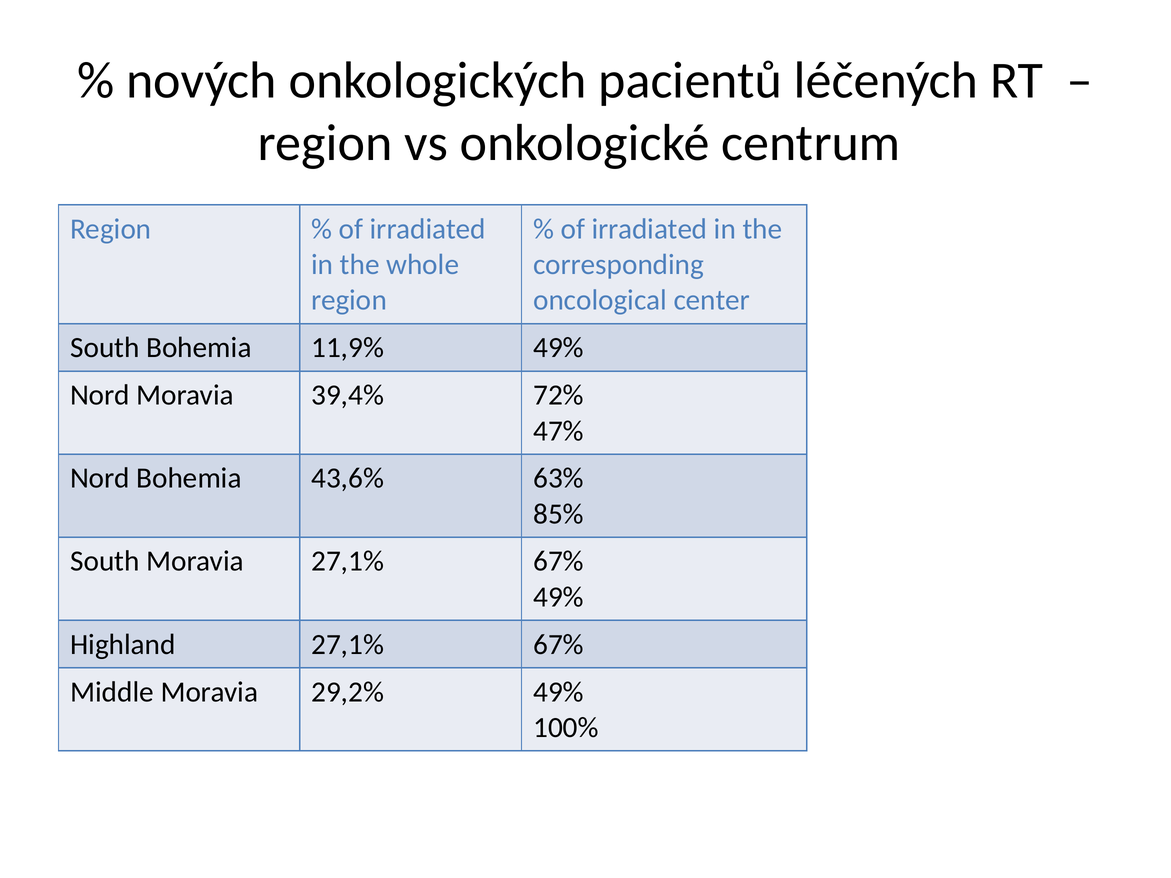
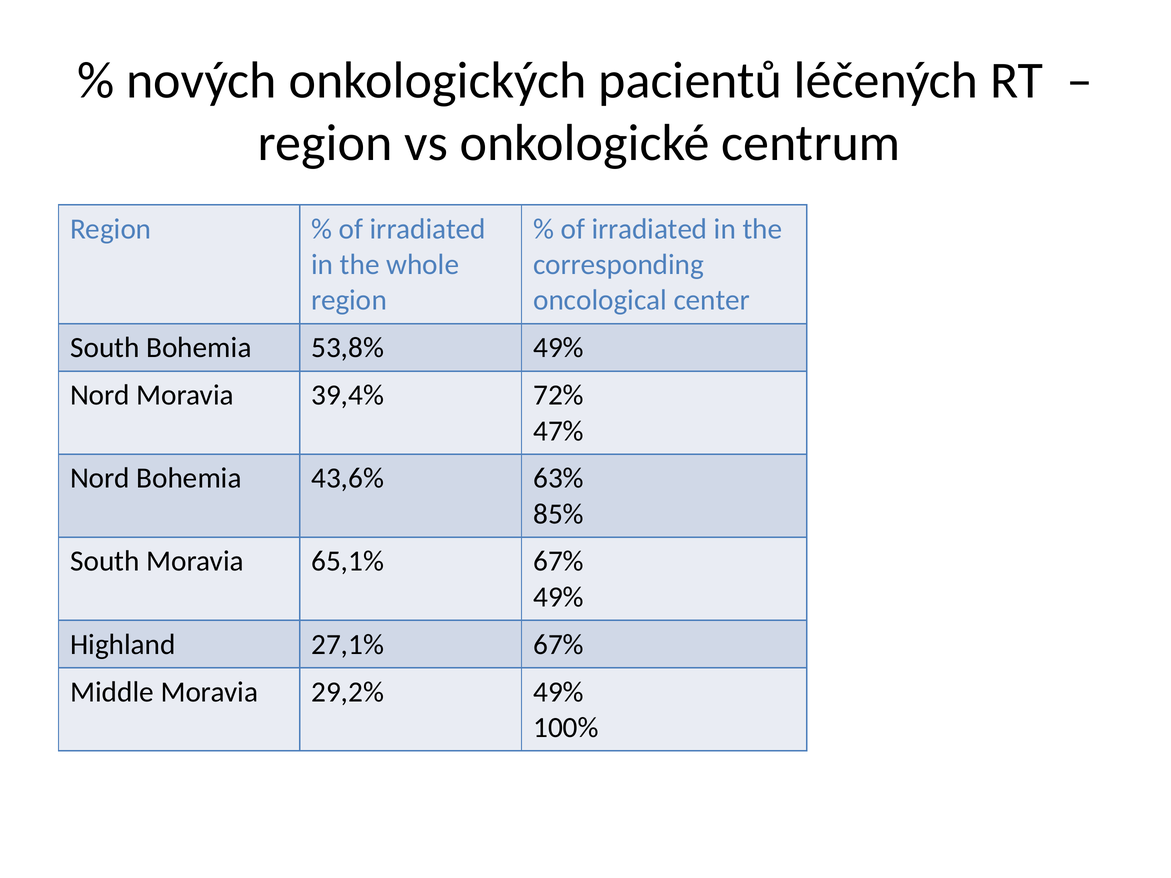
11,9%: 11,9% -> 53,8% (348, 348)
Moravia 27,1%: 27,1% -> 65,1% (348, 562)
